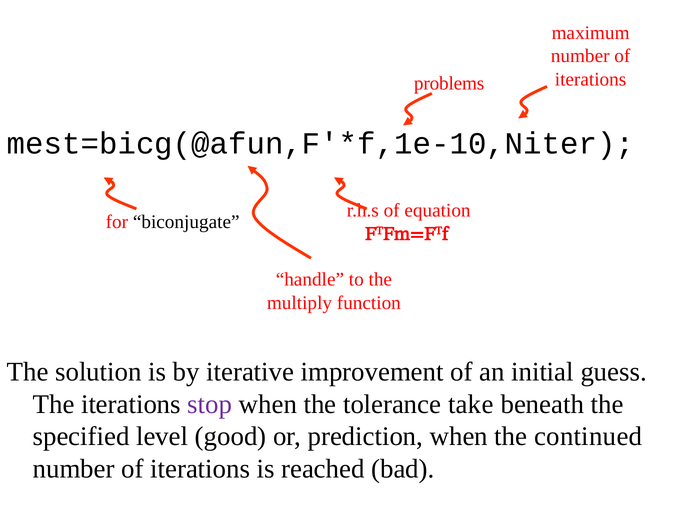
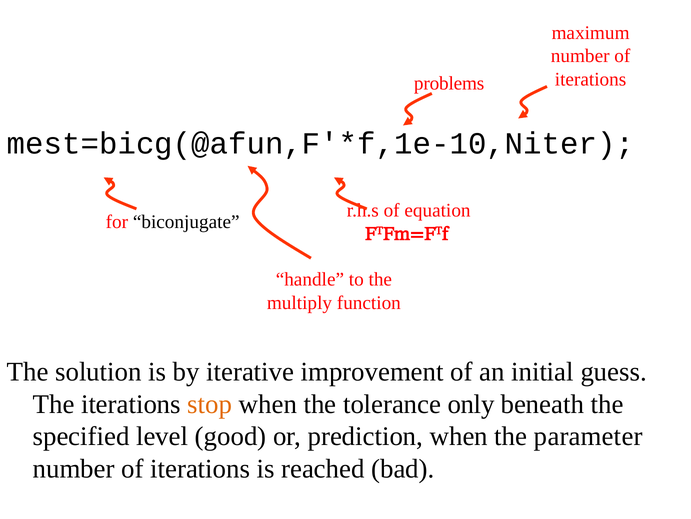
stop colour: purple -> orange (210, 404)
take: take -> only (471, 404)
continued: continued -> parameter (588, 436)
